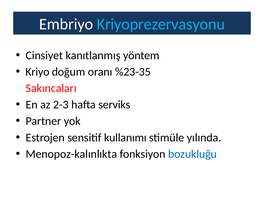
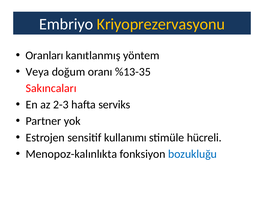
Kriyoprezervasyonu colour: light blue -> yellow (161, 24)
Cinsiyet: Cinsiyet -> Oranları (44, 55)
Kriyo: Kriyo -> Veya (37, 72)
%23-35: %23-35 -> %13-35 (133, 72)
yılında: yılında -> hücreli (204, 138)
